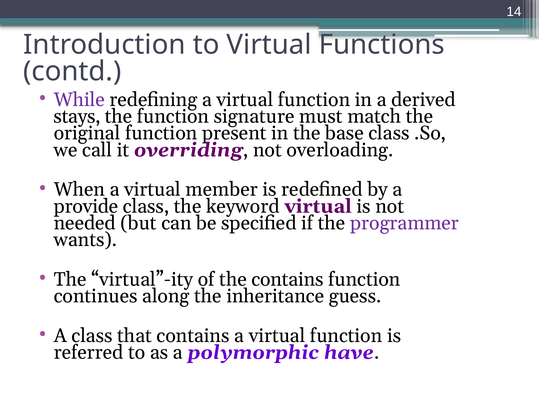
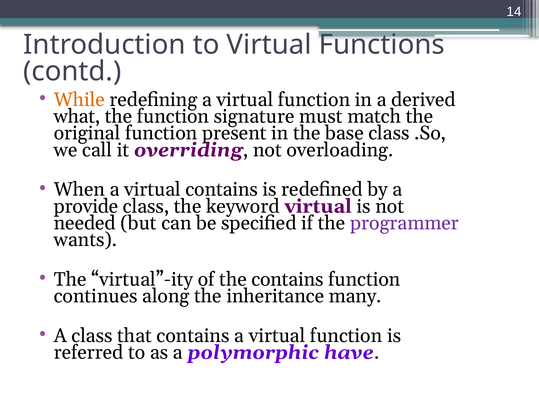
While colour: purple -> orange (79, 100)
stays: stays -> what (77, 117)
virtual member: member -> contains (222, 190)
guess: guess -> many (355, 296)
